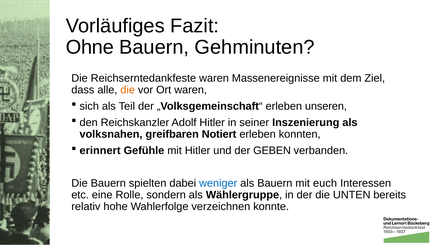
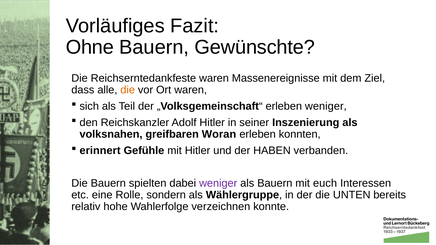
Gehminuten: Gehminuten -> Gewünschte (255, 47)
erleben unseren: unseren -> weniger (326, 106)
Notiert: Notiert -> Woran (219, 134)
GEBEN: GEBEN -> HABEN (272, 151)
weniger colour: blue -> purple (218, 183)
